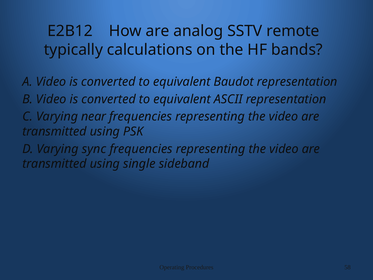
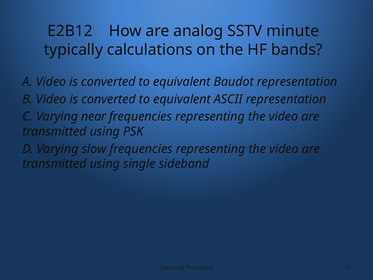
remote: remote -> minute (293, 31)
sync: sync -> slow (94, 149)
